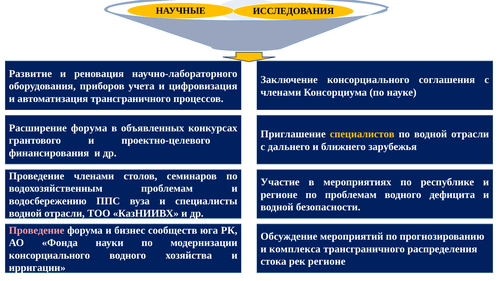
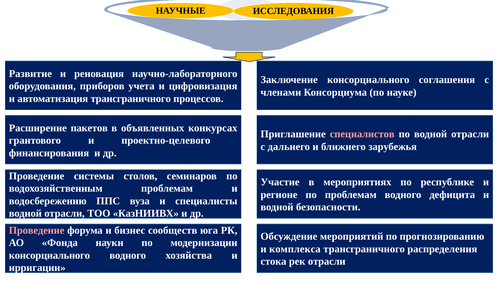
Расширение форума: форума -> пакетов (89, 128)
специалистов colour: yellow -> pink (362, 134)
Проведение членами: членами -> системы (94, 176)
рек регионе: регионе -> отрасли (327, 261)
